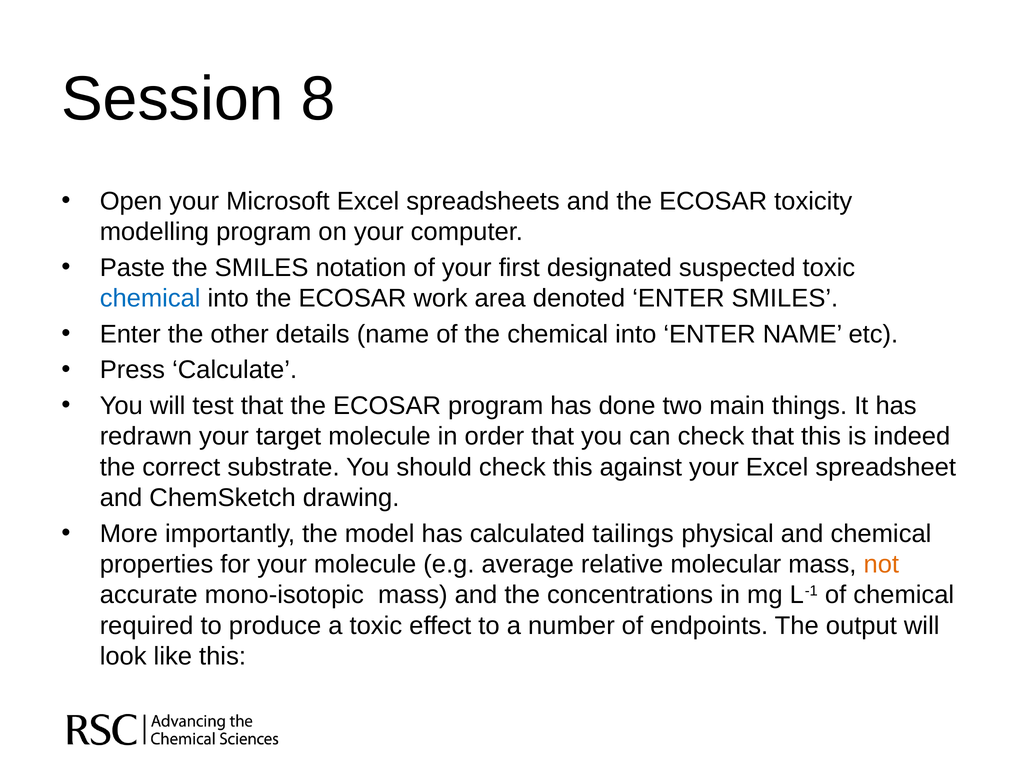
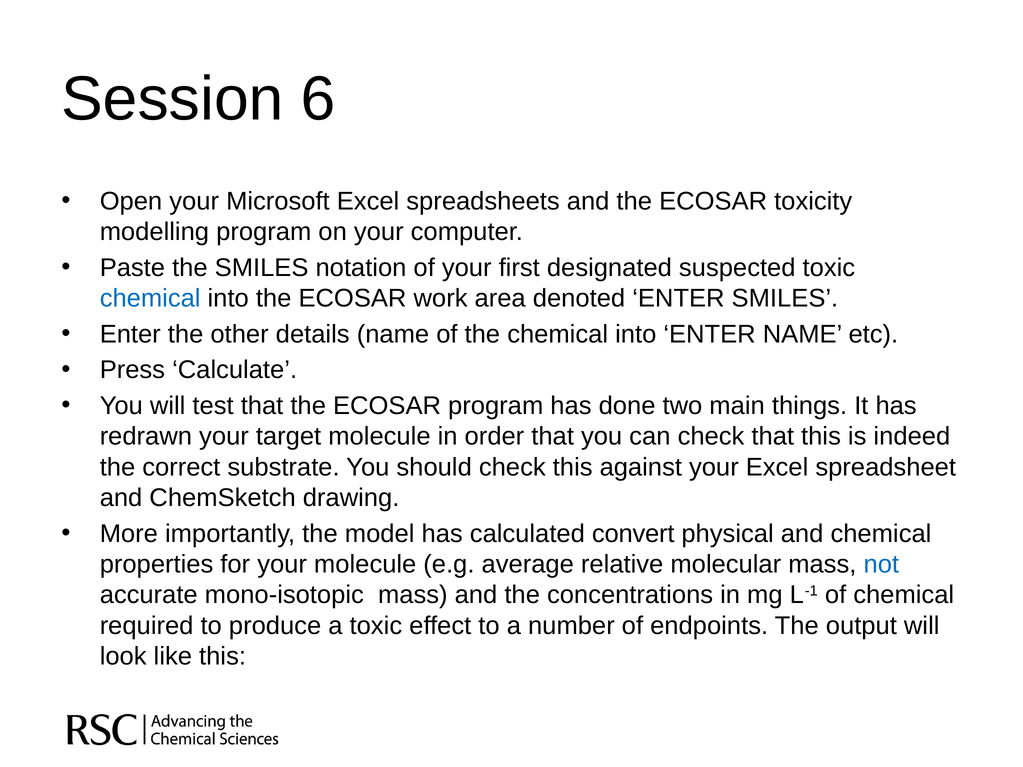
8: 8 -> 6 (318, 99)
tailings: tailings -> convert (633, 534)
not colour: orange -> blue (881, 564)
